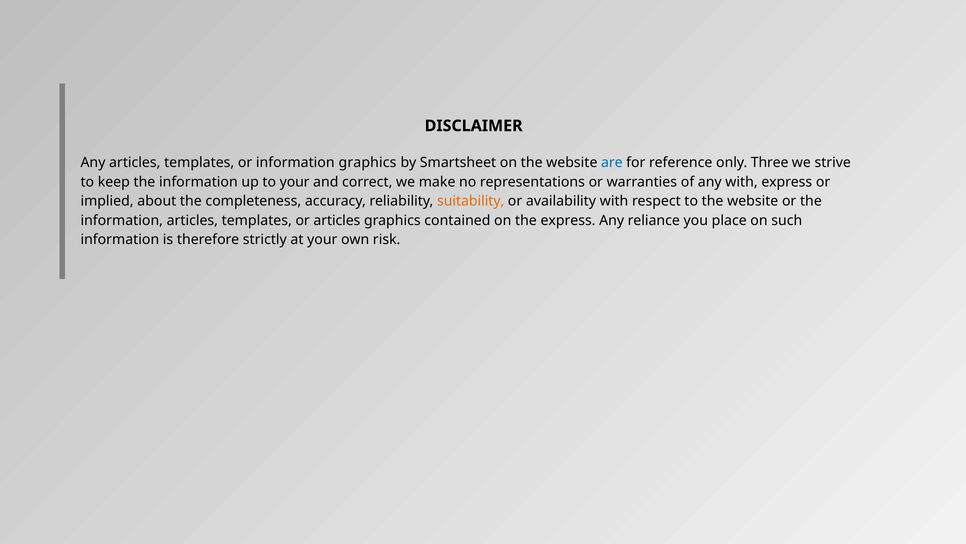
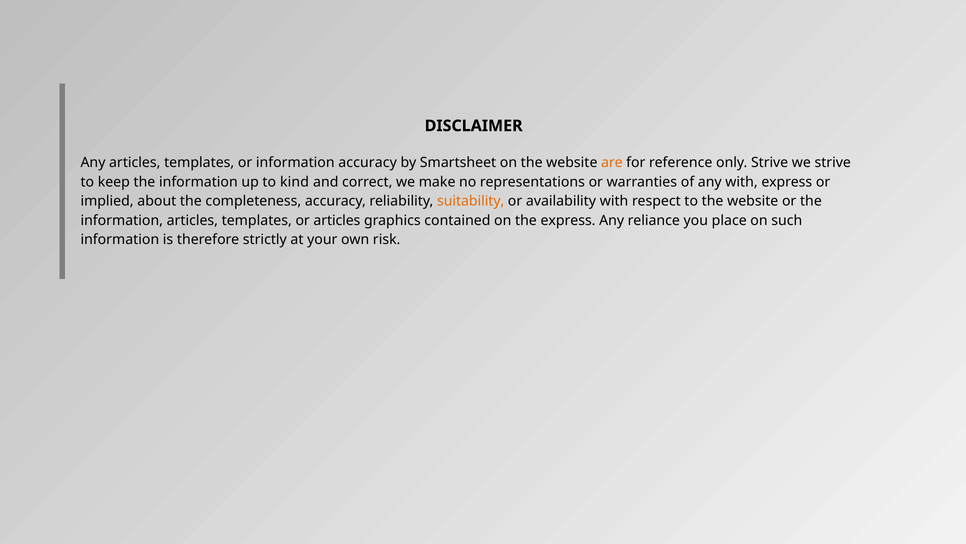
information graphics: graphics -> accuracy (368, 163)
are colour: blue -> orange (612, 163)
only Three: Three -> Strive (770, 163)
to your: your -> kind (294, 182)
